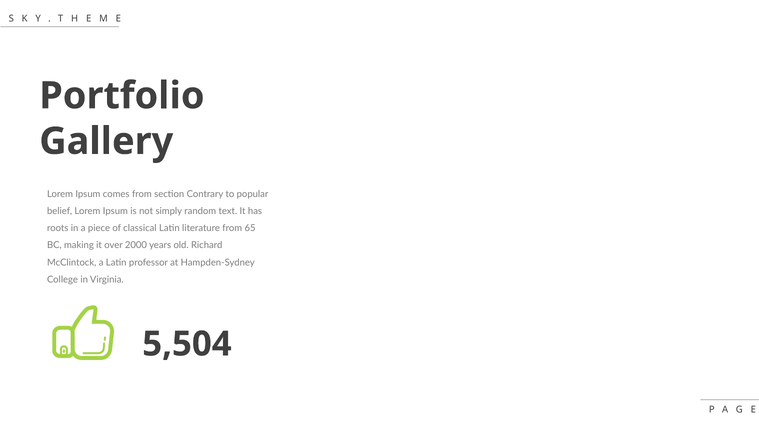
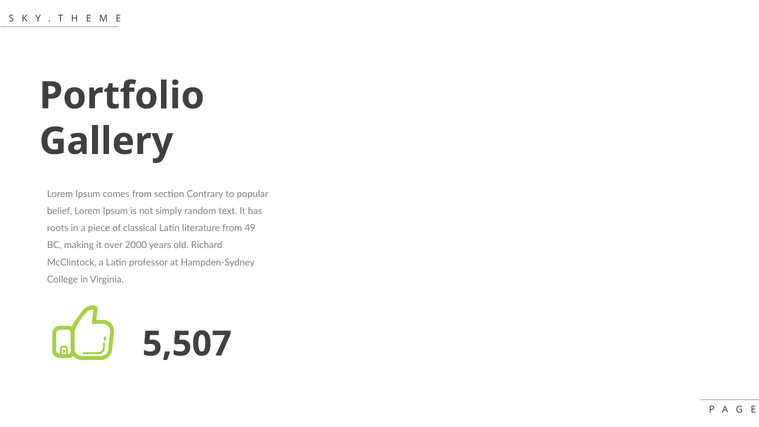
65: 65 -> 49 (250, 228)
5,504: 5,504 -> 5,507 (187, 344)
